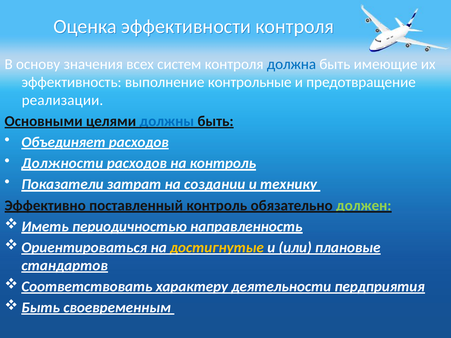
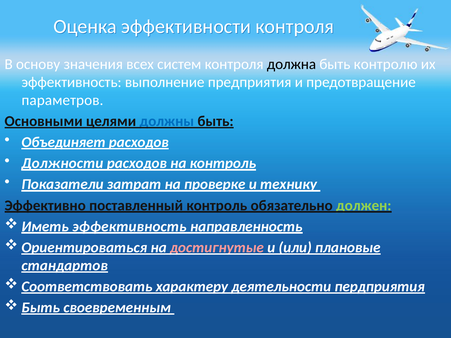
должна colour: blue -> black (291, 64)
имеющие: имеющие -> контролю (386, 64)
контрольные: контрольные -> предприятия (250, 82)
реализации: реализации -> параметров (62, 100)
создании: создании -> проверке (215, 184)
Иметь периодичностью: периодичностью -> эффективность (129, 227)
достигнутые colour: yellow -> pink (217, 248)
